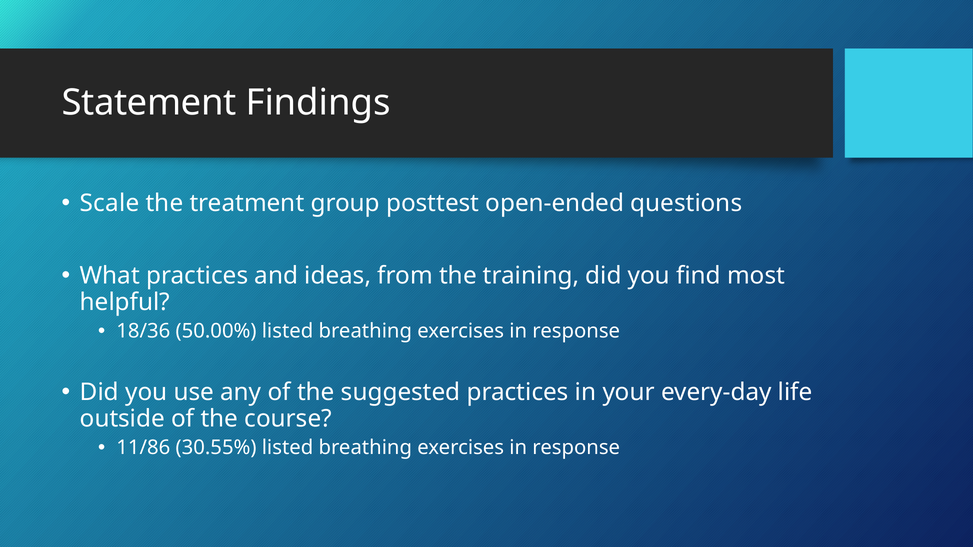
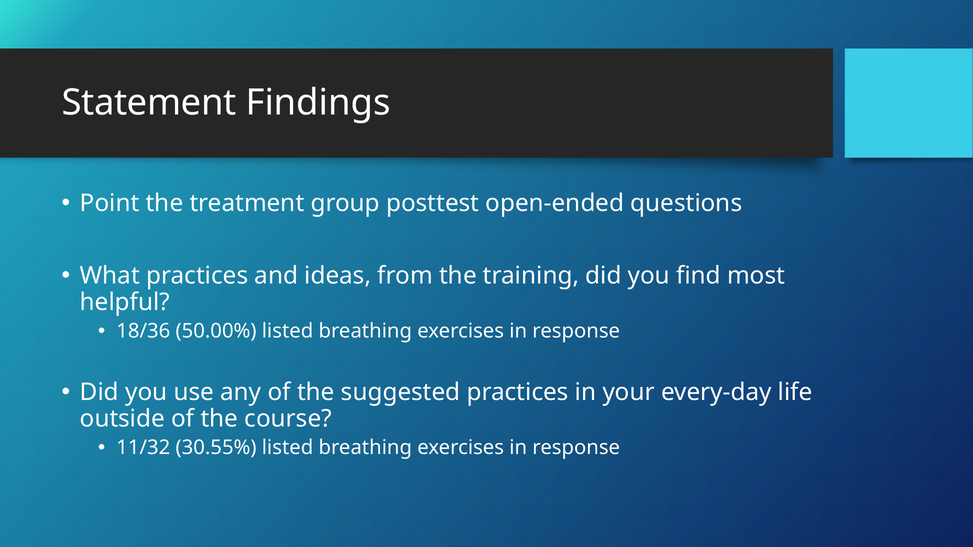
Scale: Scale -> Point (110, 203)
11/86: 11/86 -> 11/32 (143, 448)
